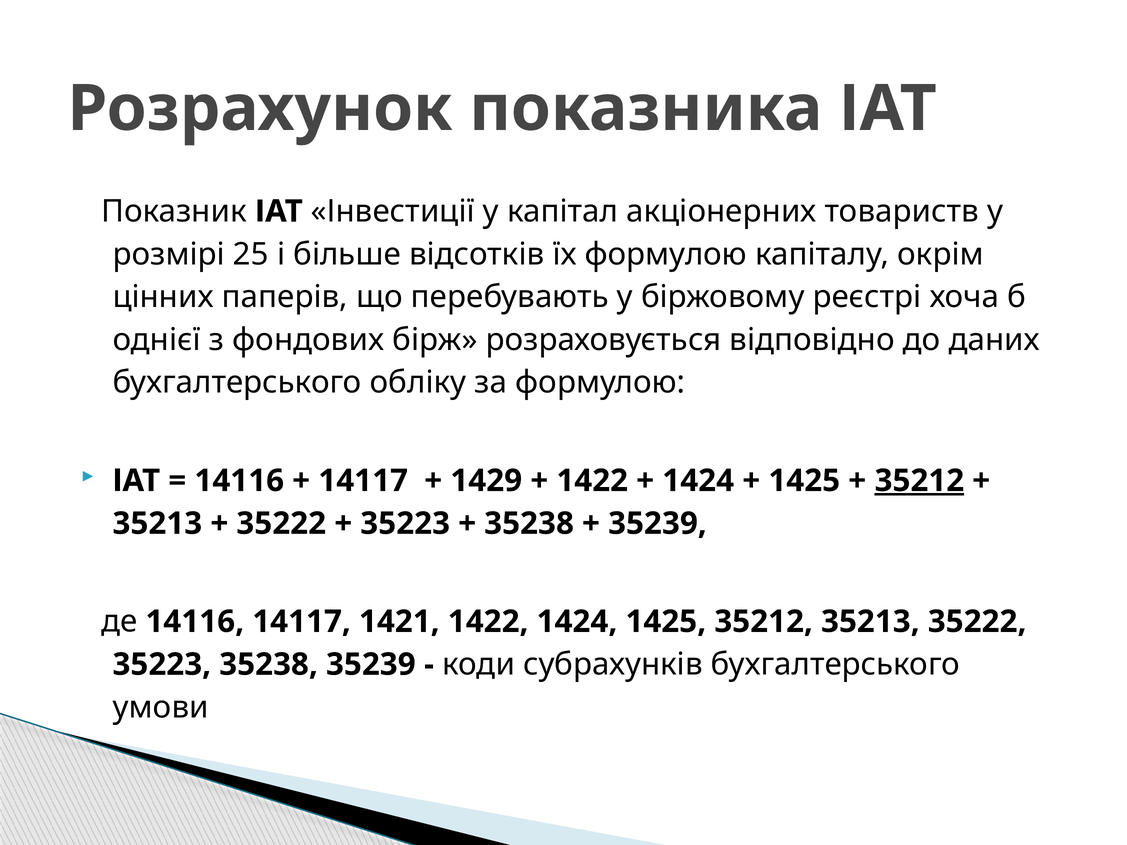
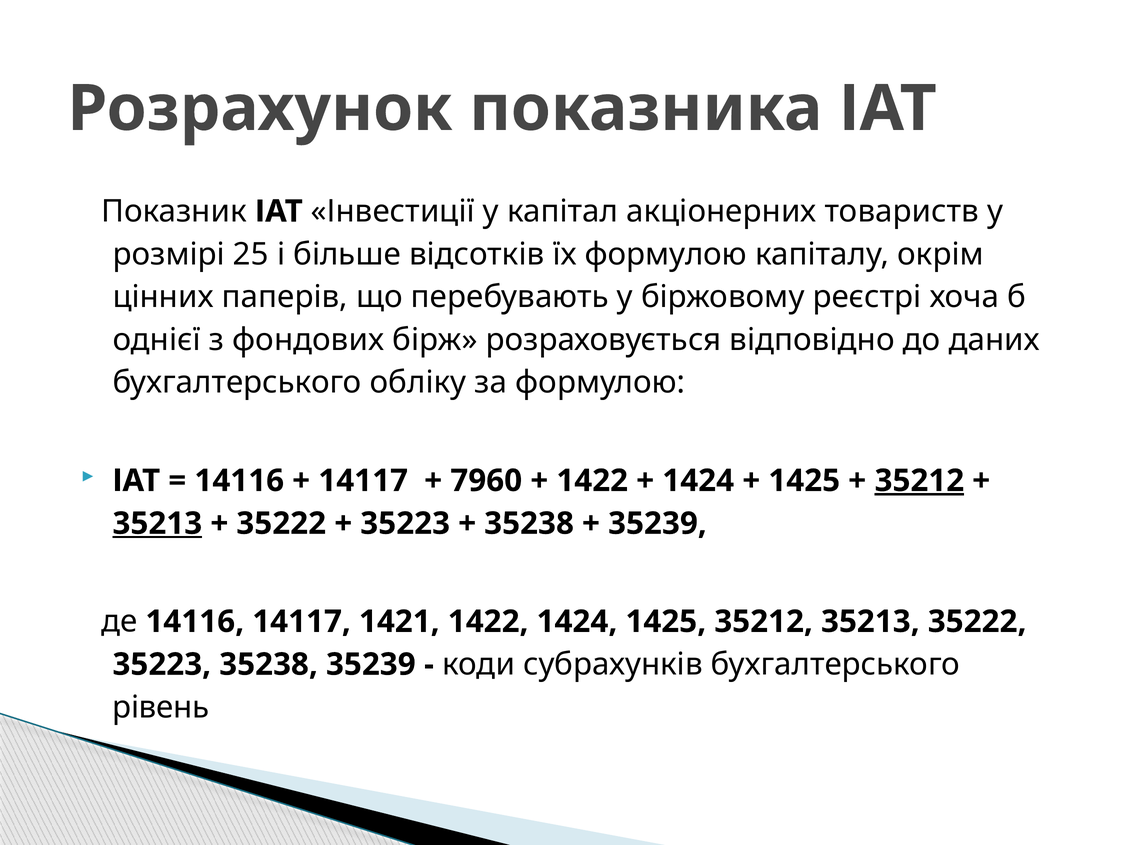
1429: 1429 -> 7960 (486, 481)
35213 underline: none -> present (157, 524)
умови: умови -> рівень (161, 707)
